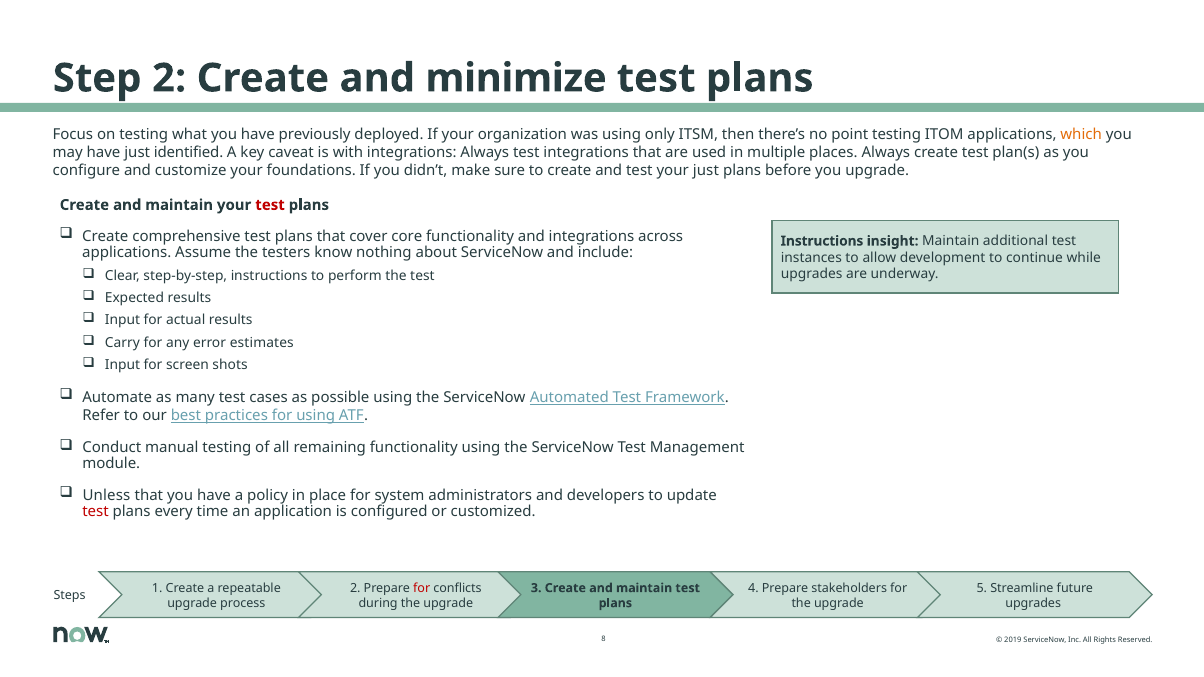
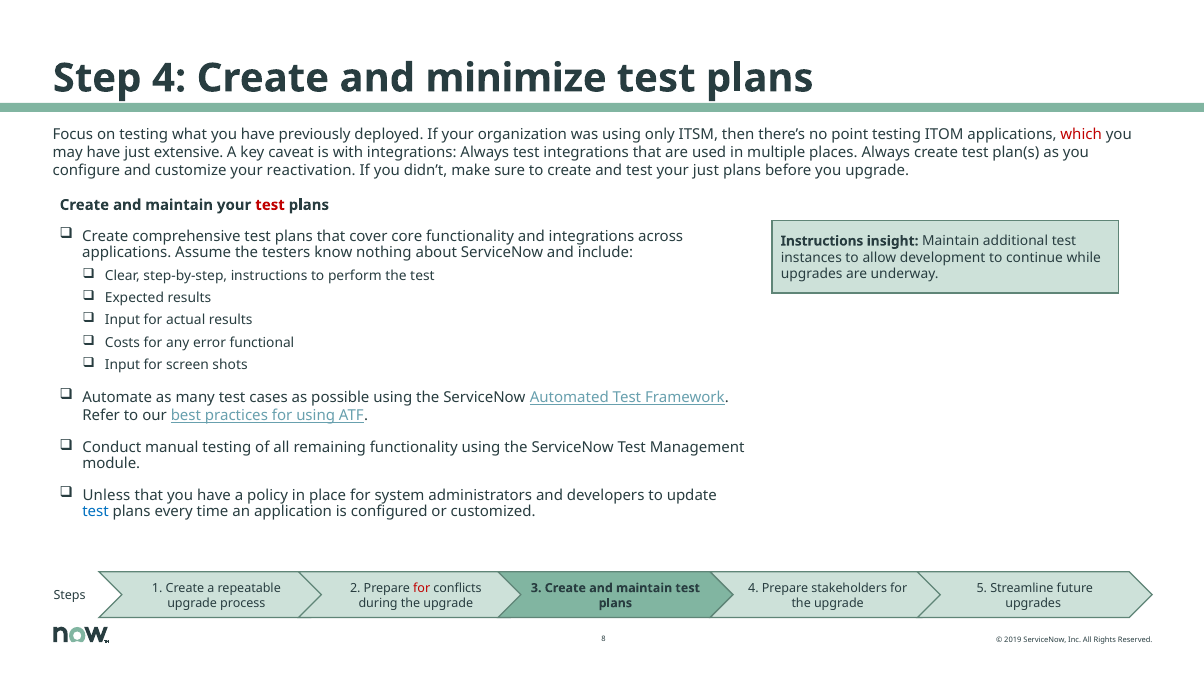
Step 2: 2 -> 4 (169, 78)
which colour: orange -> red (1081, 135)
identified: identified -> extensive (189, 153)
foundations: foundations -> reactivation (311, 171)
Carry: Carry -> Costs (122, 343)
estimates: estimates -> functional (262, 343)
test colour: red -> blue (96, 512)
